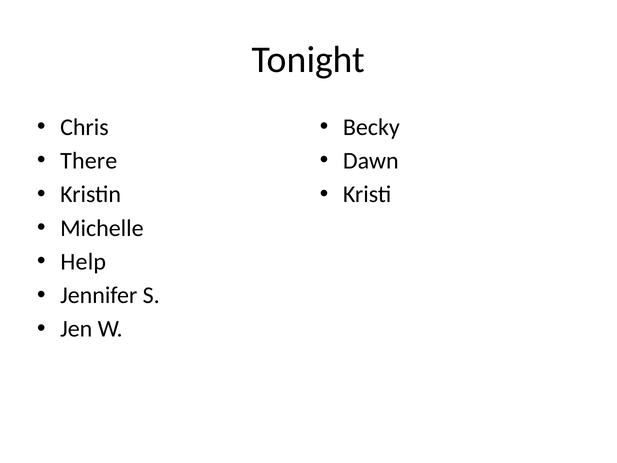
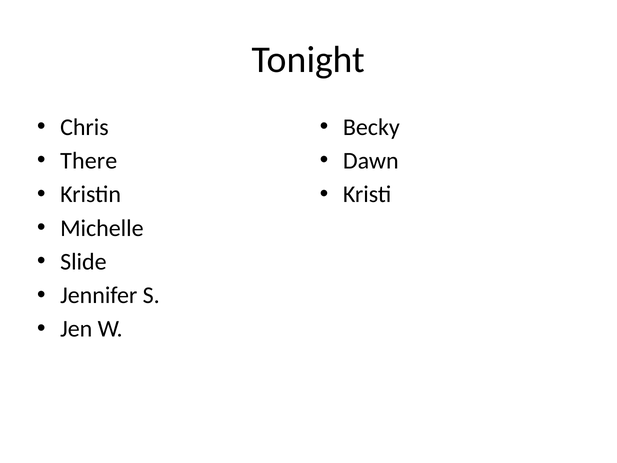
Help: Help -> Slide (83, 262)
